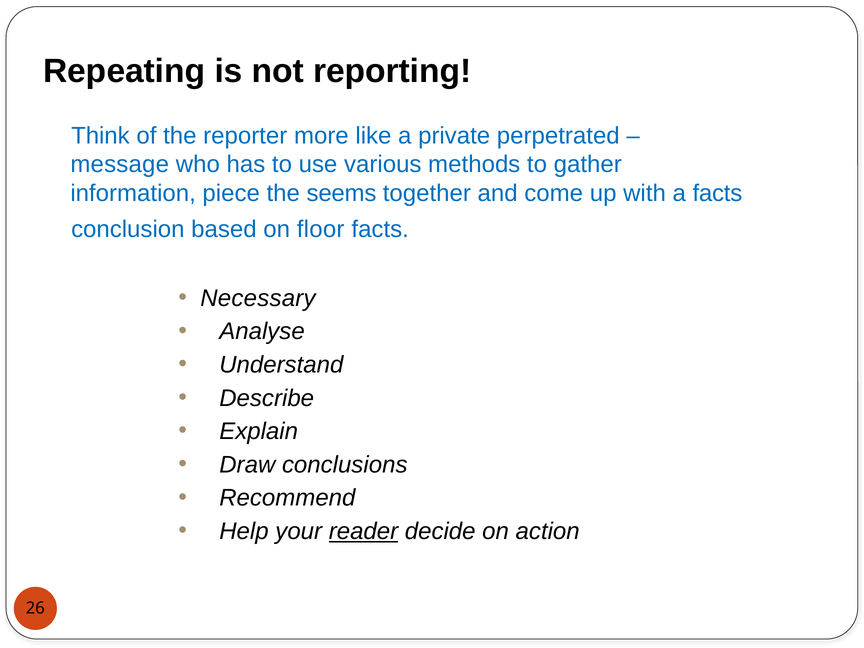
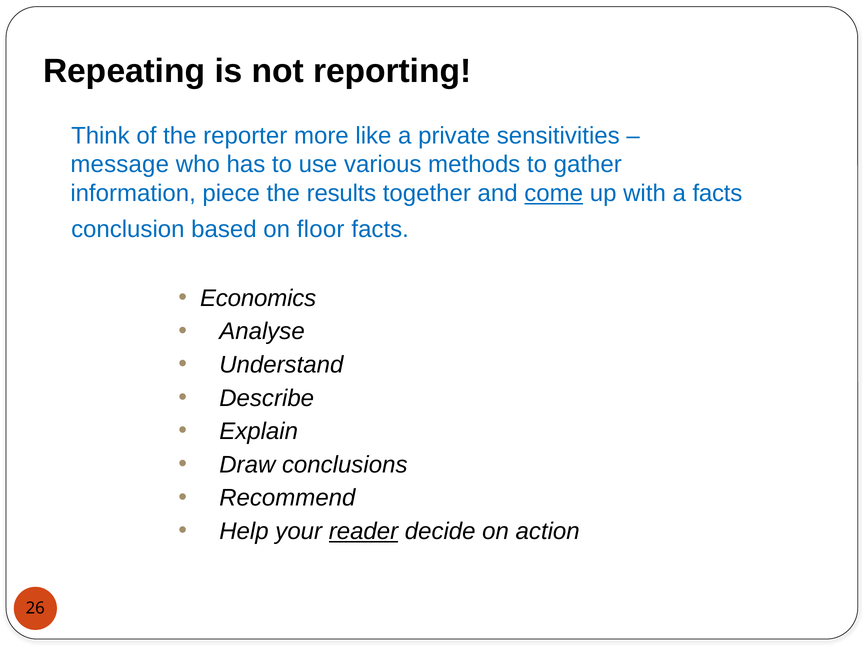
perpetrated: perpetrated -> sensitivities (558, 136)
seems: seems -> results (341, 193)
come underline: none -> present (554, 193)
Necessary: Necessary -> Economics (258, 298)
